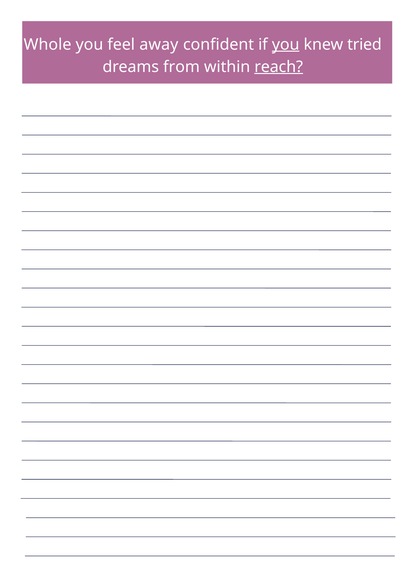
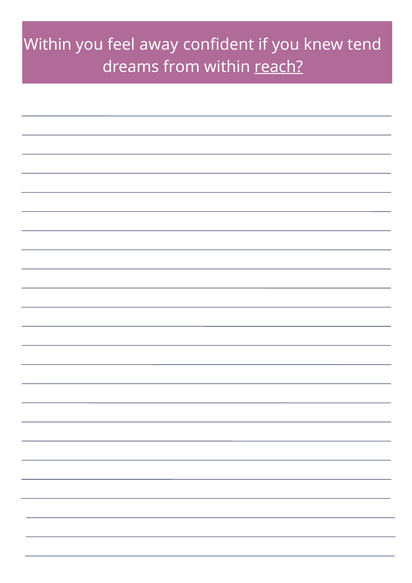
Whole: Whole -> Within (48, 44)
you underline: present -> none (286, 44)
tried: tried -> tend (364, 44)
